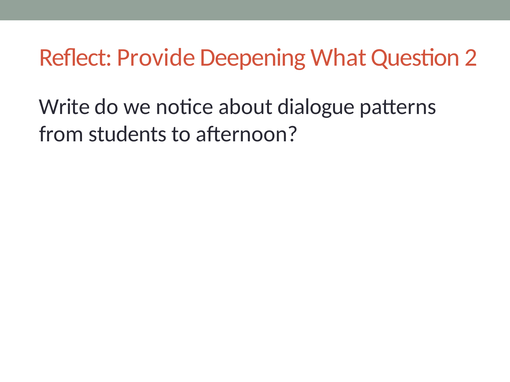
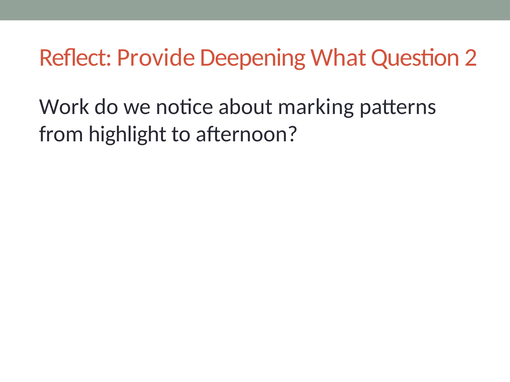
Write: Write -> Work (64, 107)
dialogue: dialogue -> marking (316, 107)
students: students -> highlight (128, 134)
